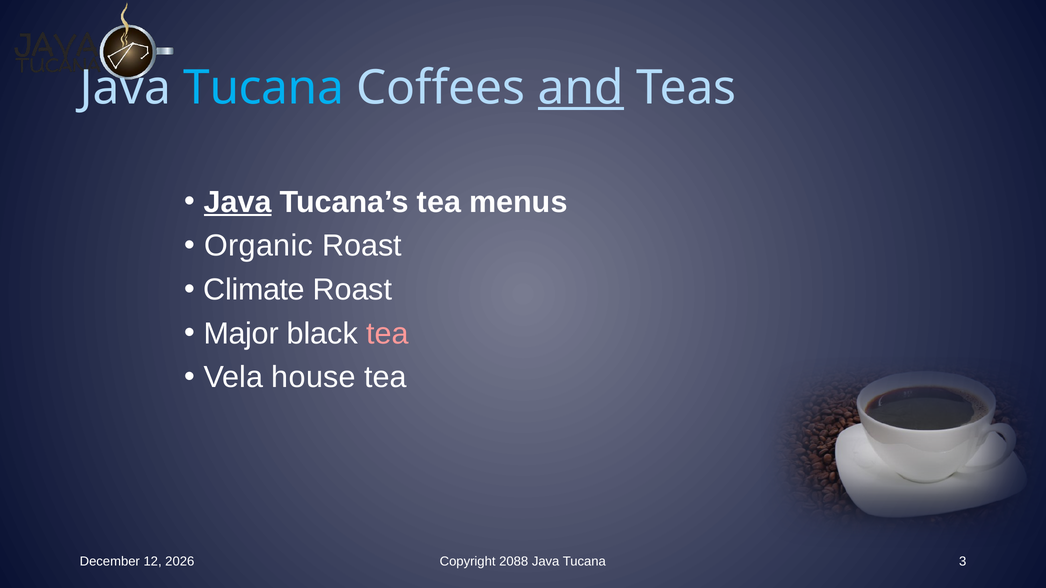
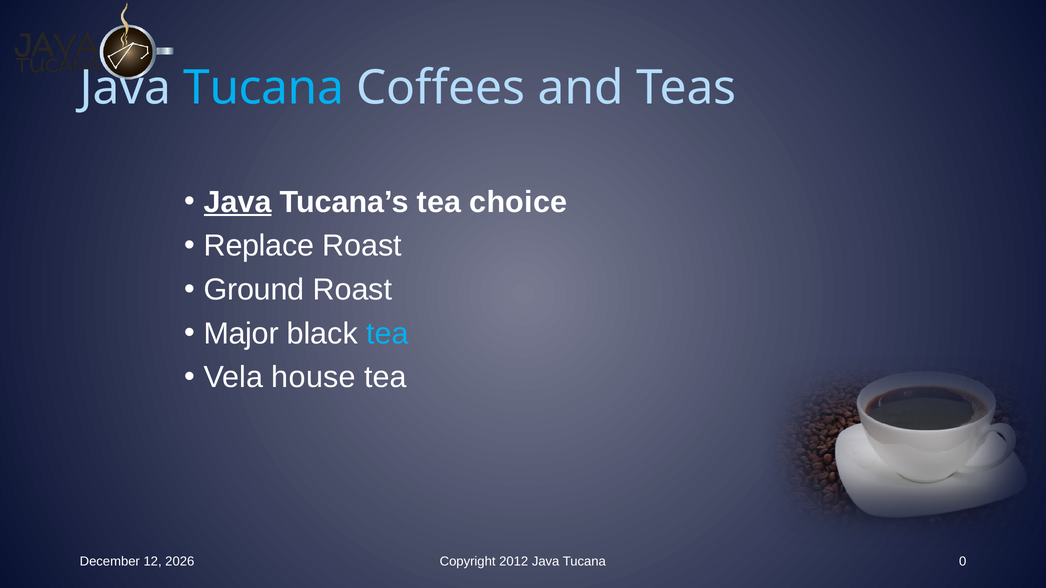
and underline: present -> none (581, 88)
menus: menus -> choice (518, 202)
Organic: Organic -> Replace (259, 246)
Climate: Climate -> Ground (254, 290)
tea colour: pink -> light blue (387, 334)
2088: 2088 -> 2012 (514, 562)
3: 3 -> 0 (963, 562)
